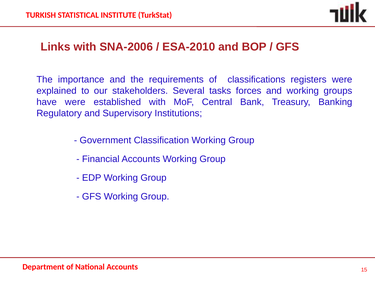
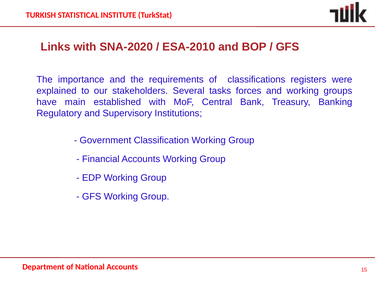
SNA-2006: SNA-2006 -> SNA-2020 (126, 47)
have were: were -> main (75, 102)
